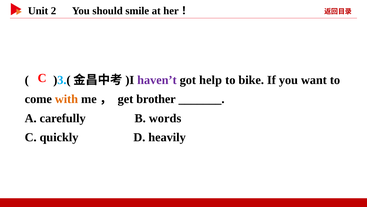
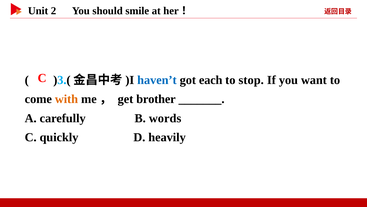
haven’t colour: purple -> blue (157, 80)
help: help -> each (211, 80)
bike: bike -> stop (251, 80)
